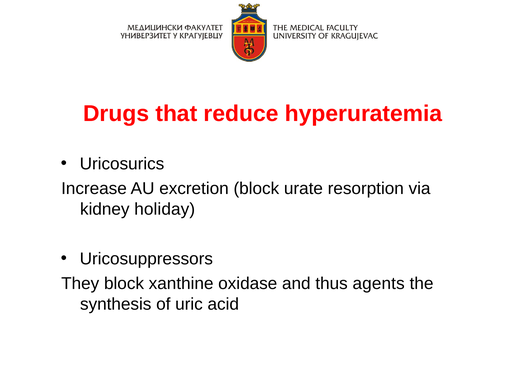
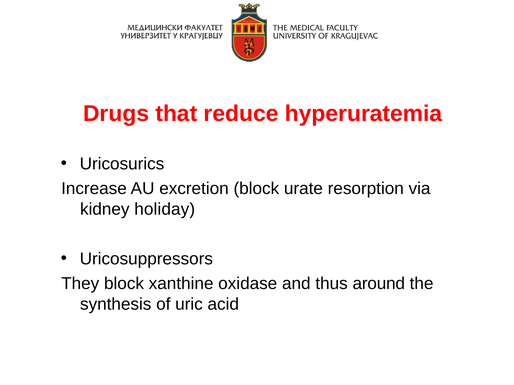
agents: agents -> around (379, 284)
